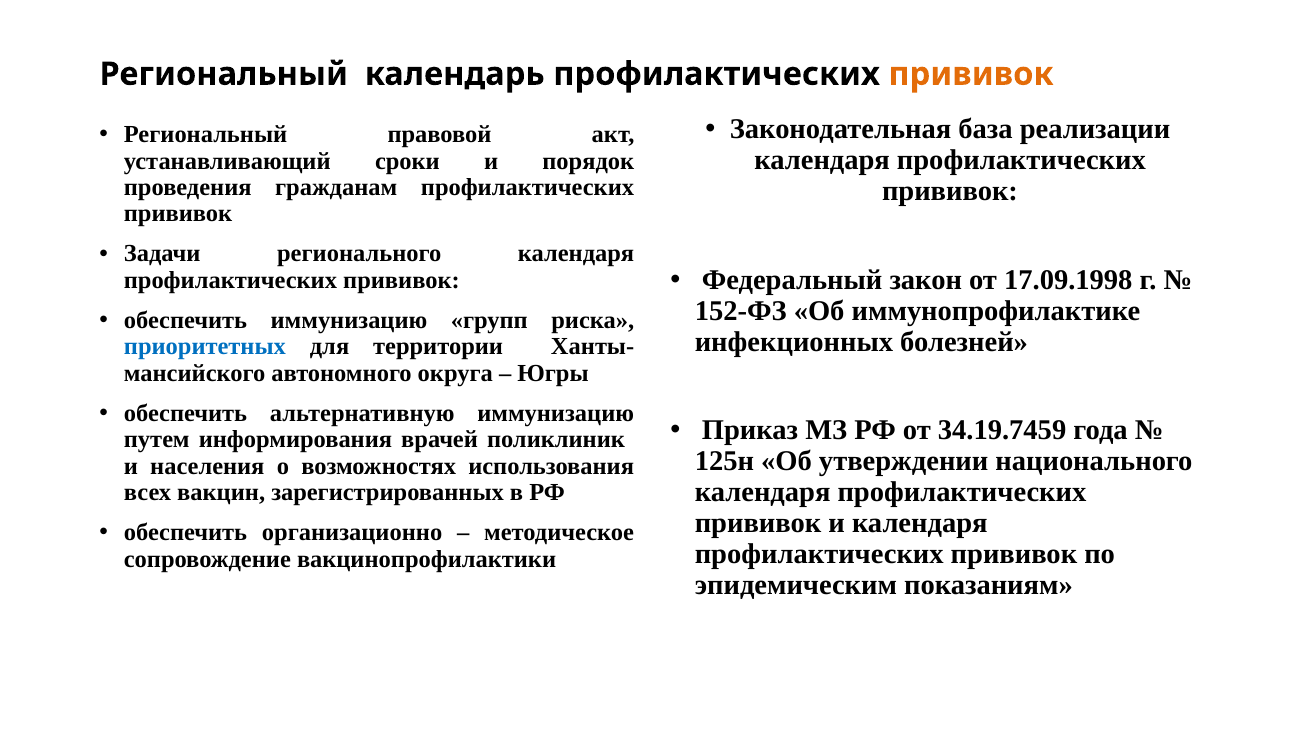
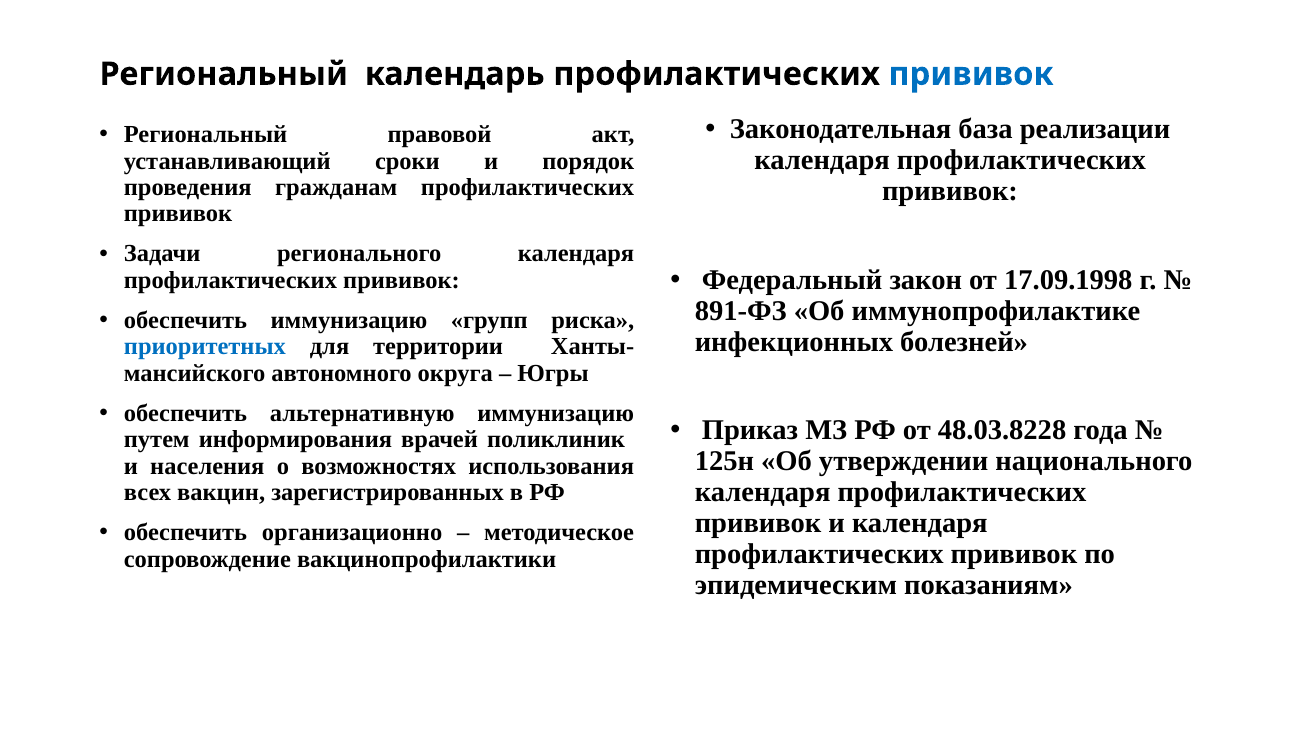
прививок colour: orange -> blue (971, 74)
152-ФЗ: 152-ФЗ -> 891-ФЗ (741, 311)
34.19.7459: 34.19.7459 -> 48.03.8228 (1002, 431)
